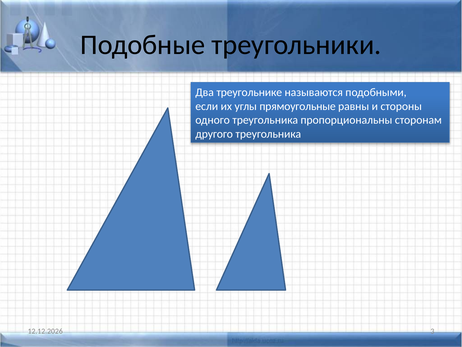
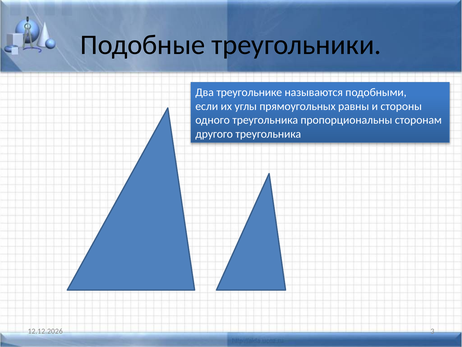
прямоугольные: прямоугольные -> прямоугольных (298, 106)
